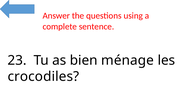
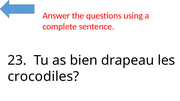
ménage: ménage -> drapeau (128, 61)
